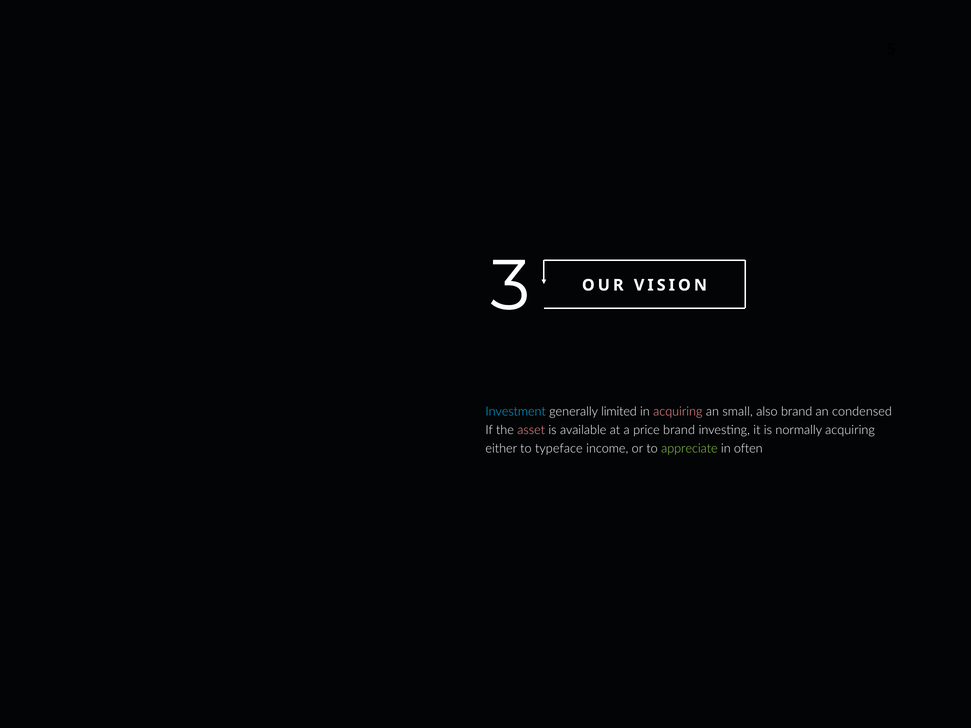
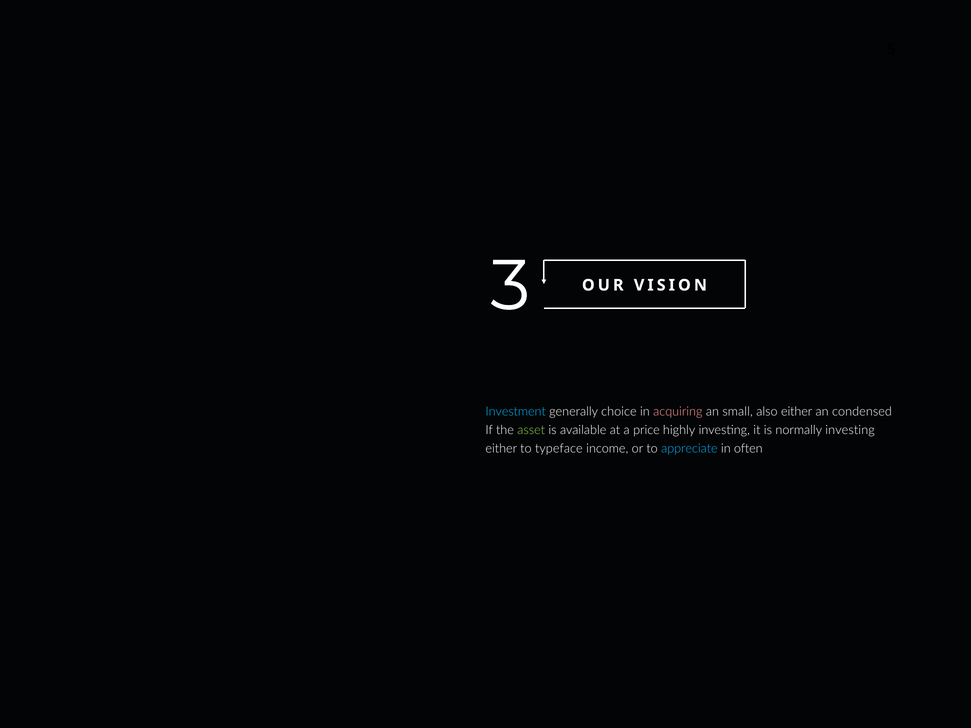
limited: limited -> choice (619, 412)
also brand: brand -> either (797, 412)
asset colour: pink -> light green (531, 430)
price brand: brand -> highly (679, 430)
normally acquiring: acquiring -> investing (850, 430)
appreciate colour: light green -> light blue (689, 449)
